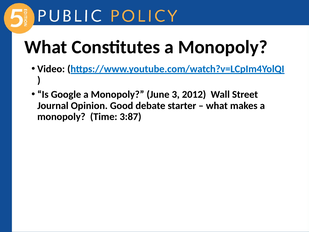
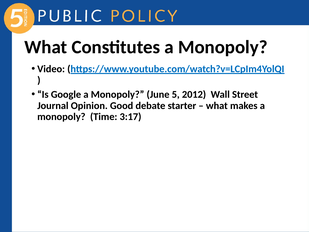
3: 3 -> 5 (176, 94)
3:87: 3:87 -> 3:17 (131, 117)
